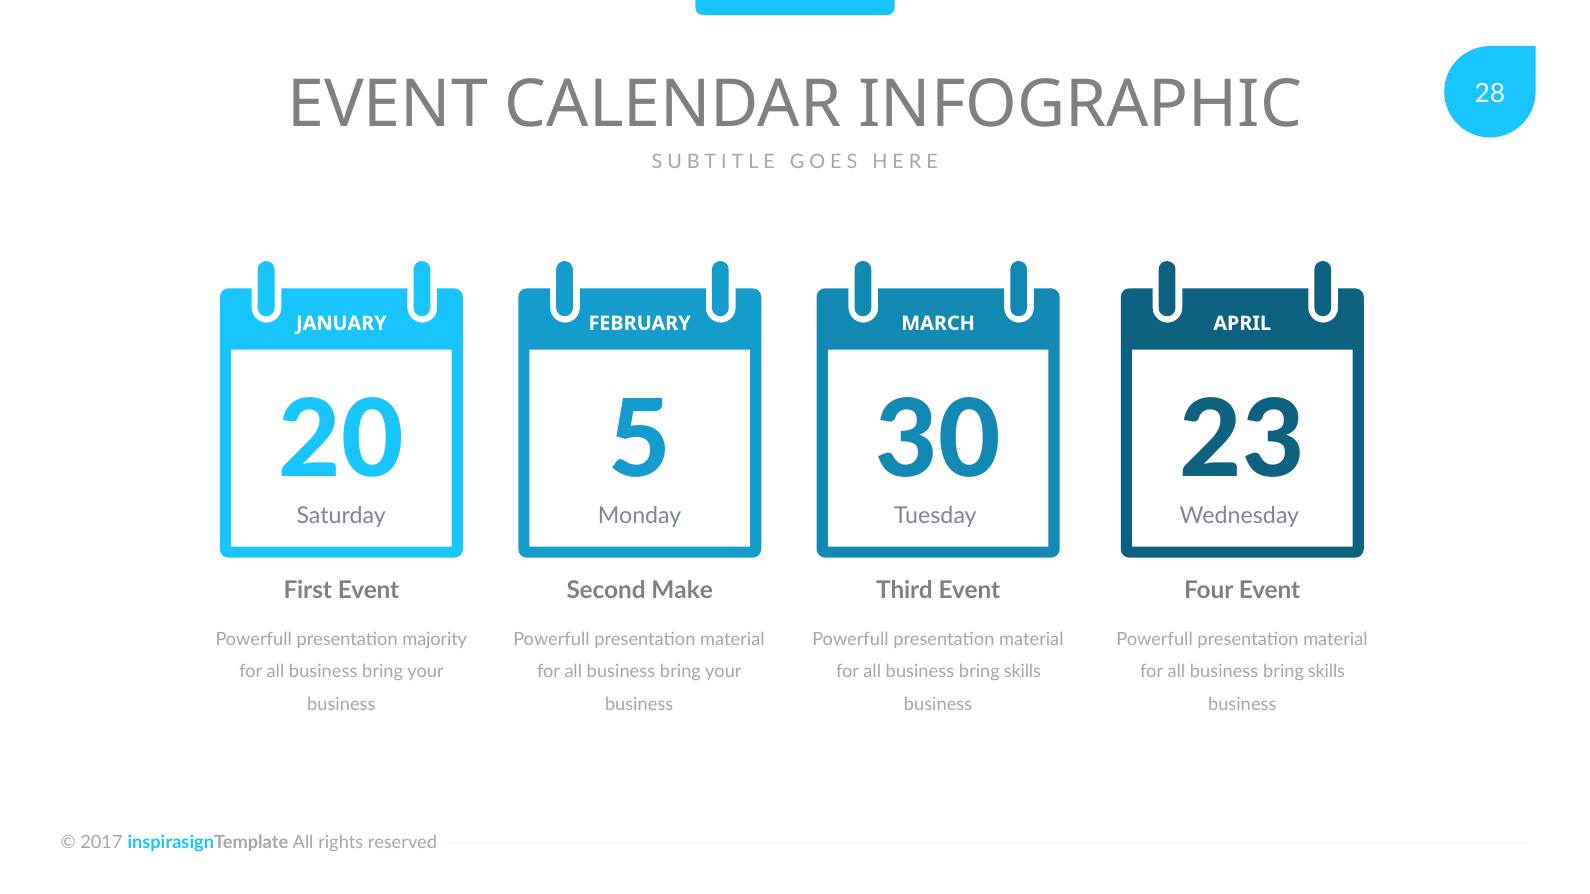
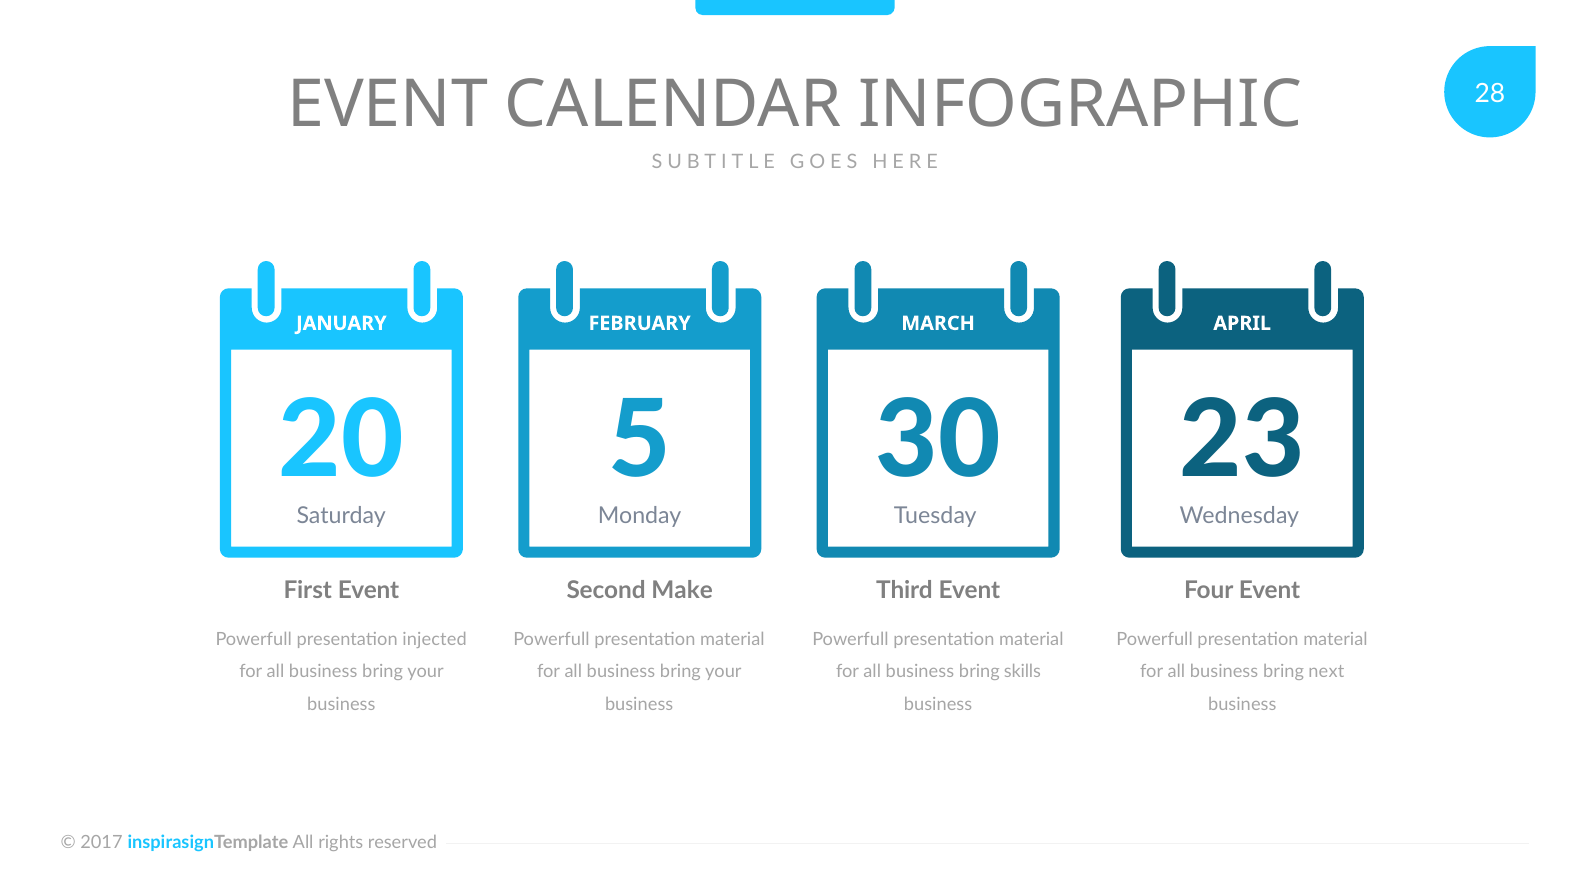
majority: majority -> injected (435, 639)
skills: skills -> next (1326, 672)
